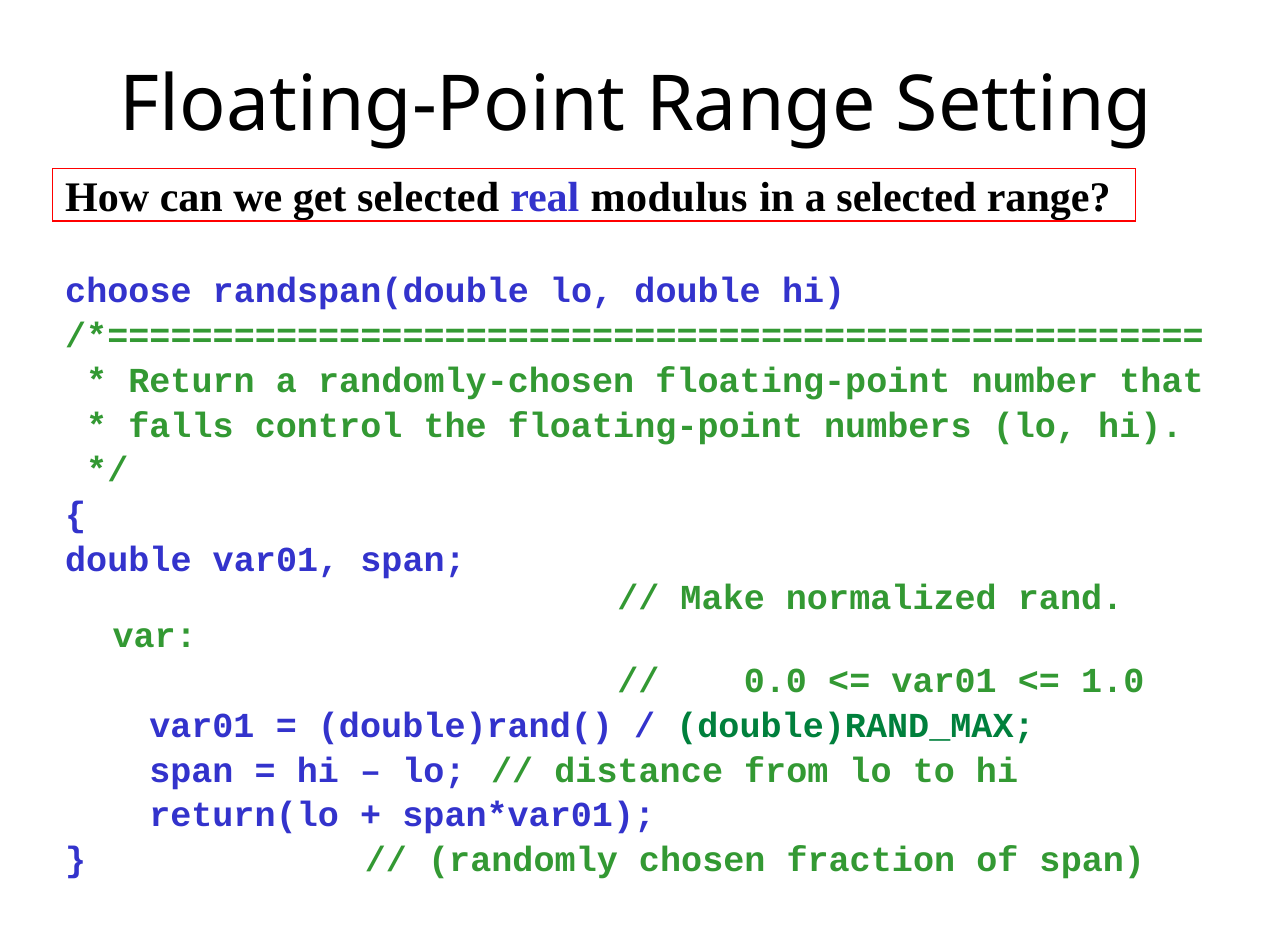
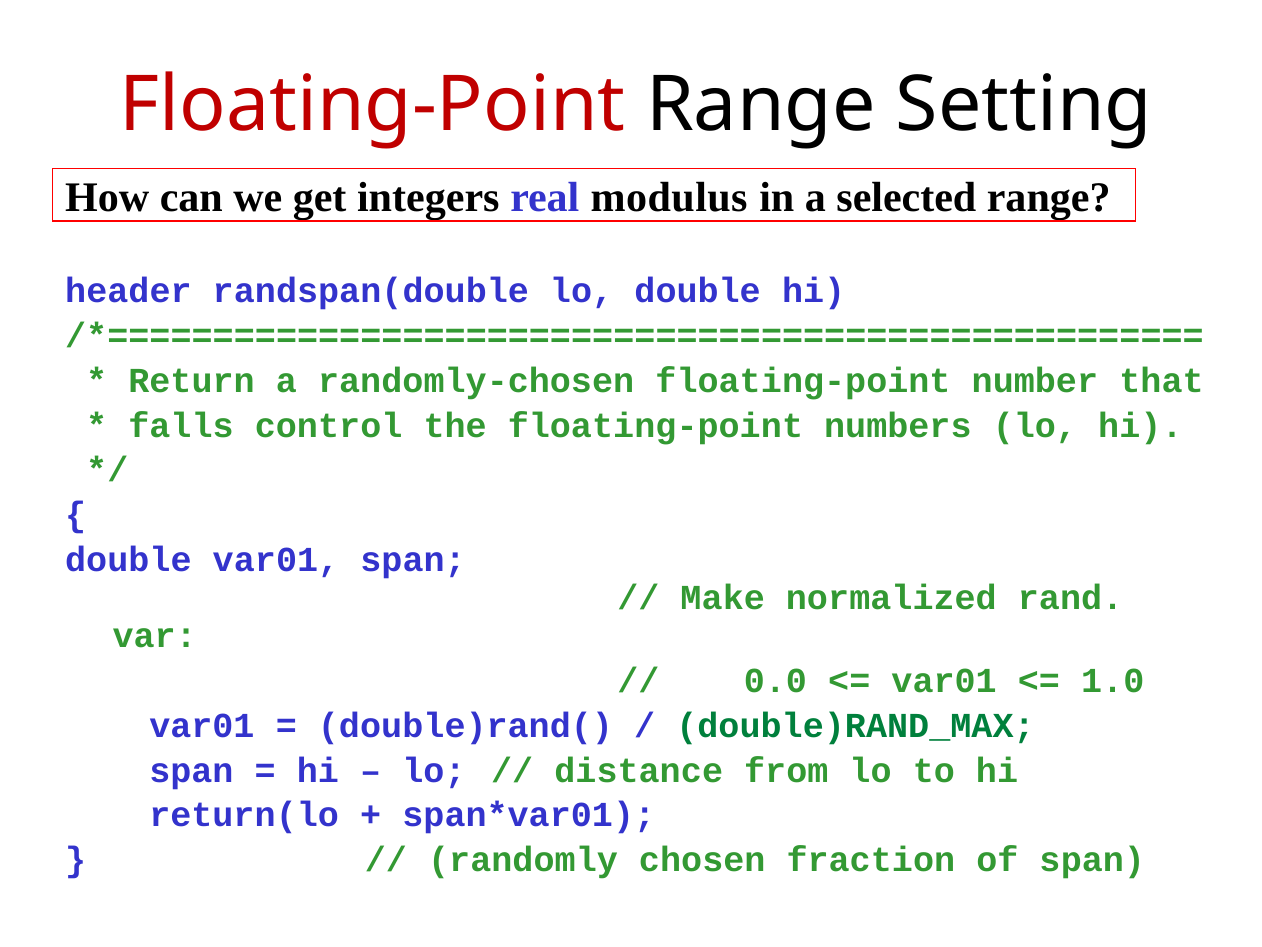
Floating-Point colour: black -> red (373, 105)
get selected: selected -> integers (428, 197)
choose: choose -> header (128, 291)
